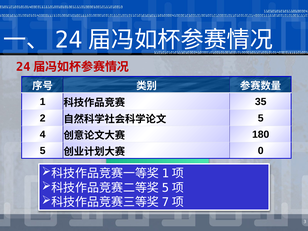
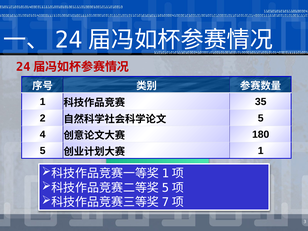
0: 0 -> 1 (261, 151)
